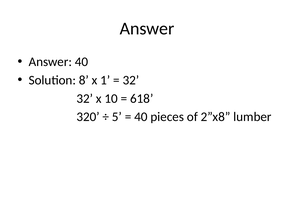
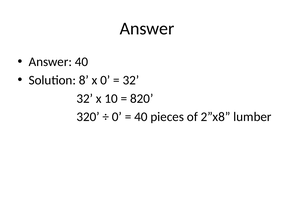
x 1: 1 -> 0 (105, 80)
618: 618 -> 820 (142, 98)
5: 5 -> 0 (117, 117)
